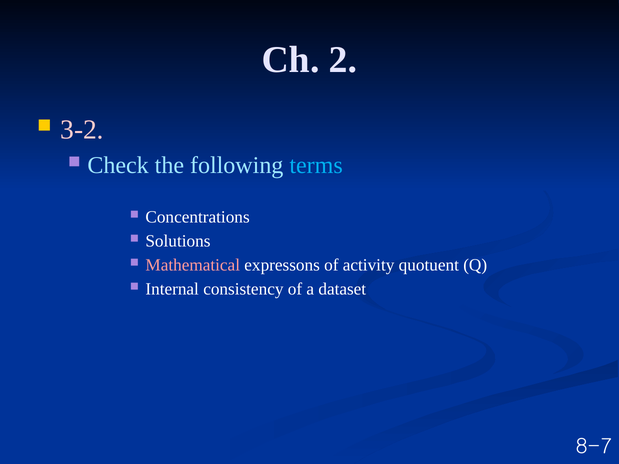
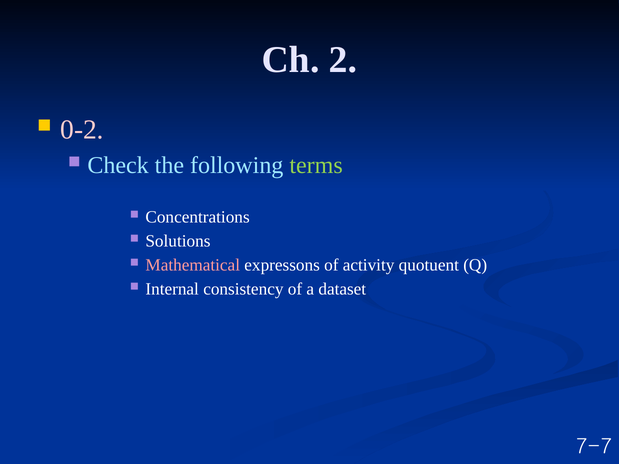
3-2: 3-2 -> 0-2 (82, 130)
terms colour: light blue -> light green (316, 165)
8-7: 8-7 -> 7-7 (594, 447)
